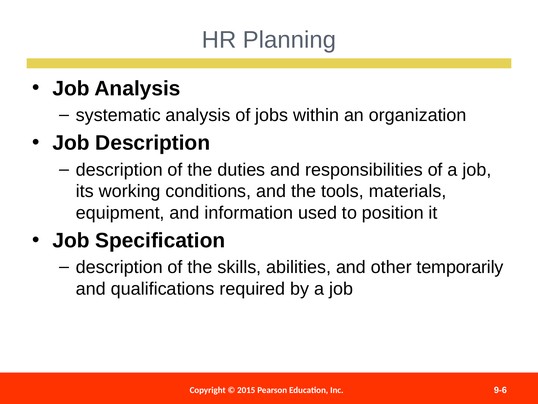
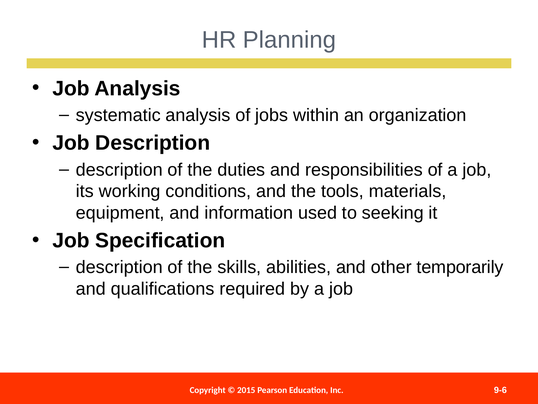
position: position -> seeking (393, 213)
